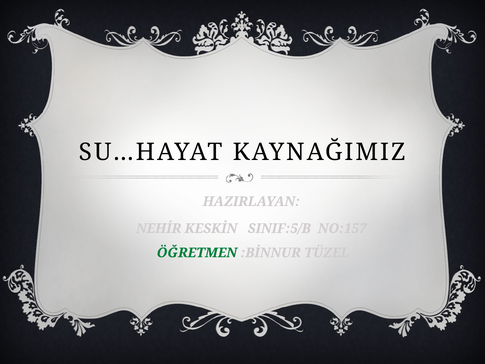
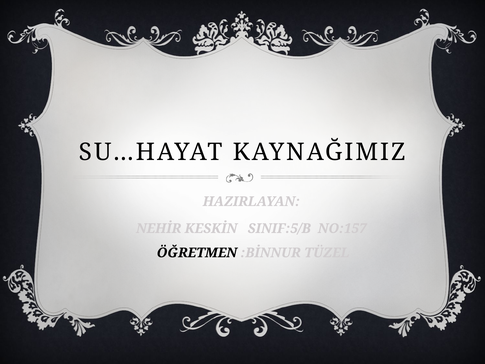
ÖĞRETMEN colour: green -> black (197, 253)
